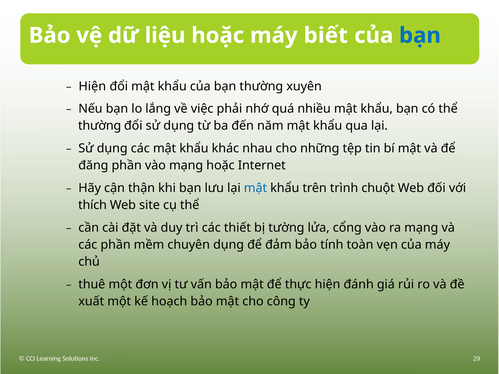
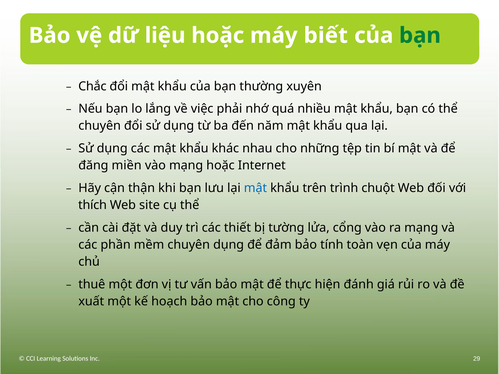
bạn colour: blue -> green (420, 36)
Hiện: Hiện -> Chắc (92, 86)
thường: thường -> chuyên (100, 126)
đăng phần: phần -> miền (127, 166)
